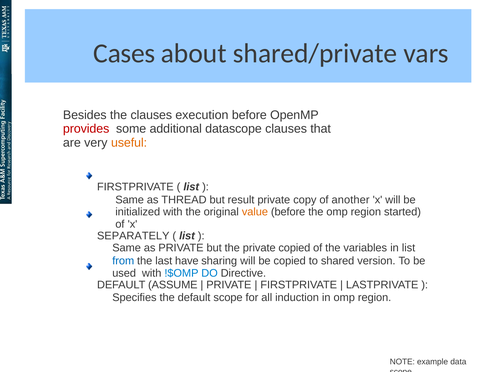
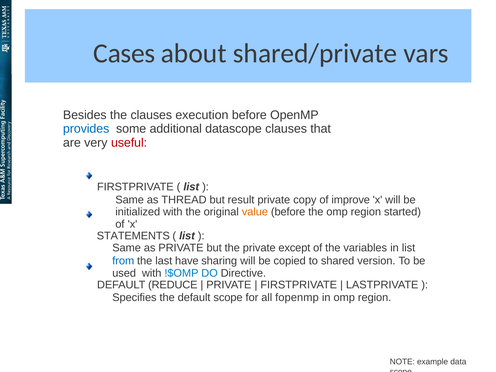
provides colour: red -> blue (86, 129)
useful colour: orange -> red (129, 143)
another: another -> improve (351, 200)
SEPARATELY: SEPARATELY -> STATEMENTS (133, 236)
private copied: copied -> except (294, 248)
ASSUME: ASSUME -> REDUCE (173, 285)
induction: induction -> fopenmp (297, 297)
